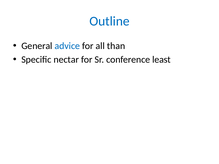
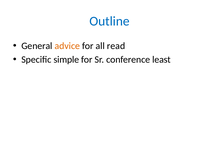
advice colour: blue -> orange (67, 46)
than: than -> read (116, 46)
nectar: nectar -> simple (66, 60)
